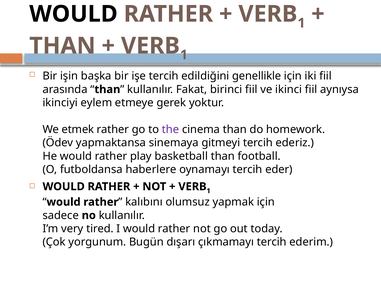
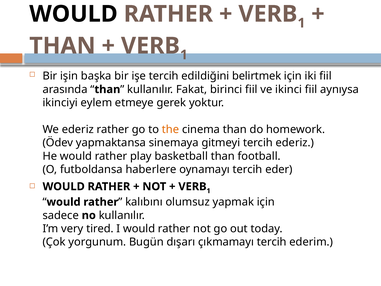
genellikle: genellikle -> belirtmek (257, 76)
We etmek: etmek -> ederiz (78, 129)
the colour: purple -> orange (171, 129)
